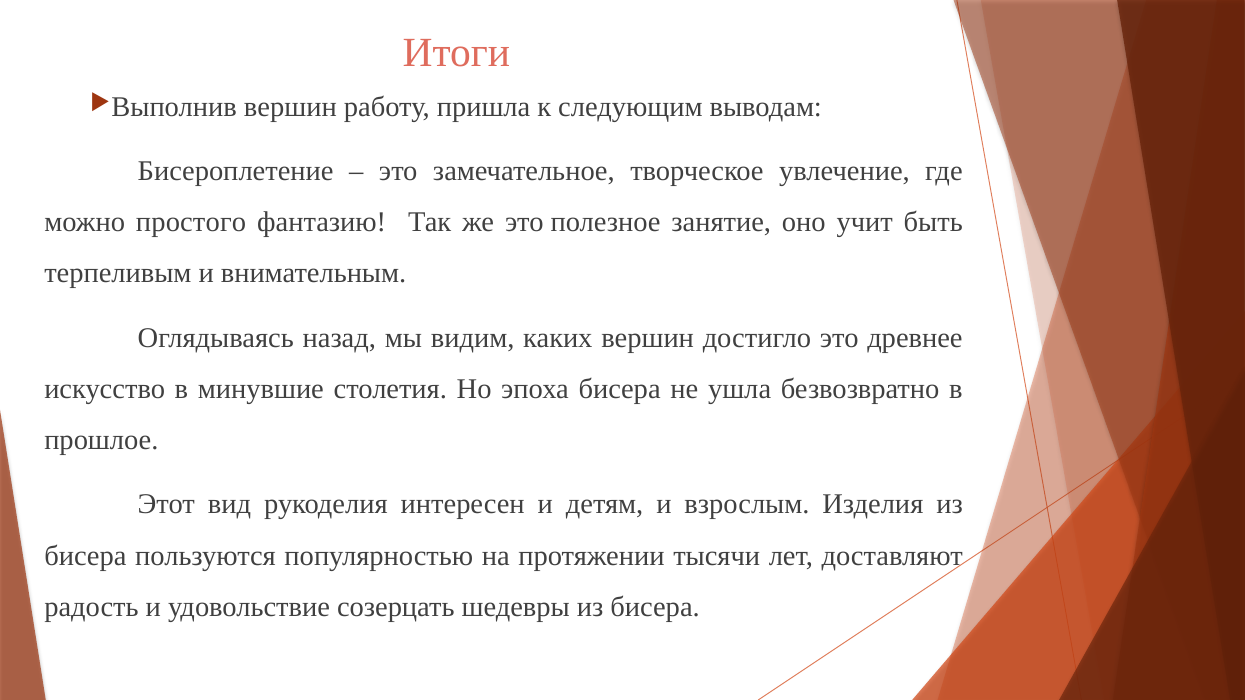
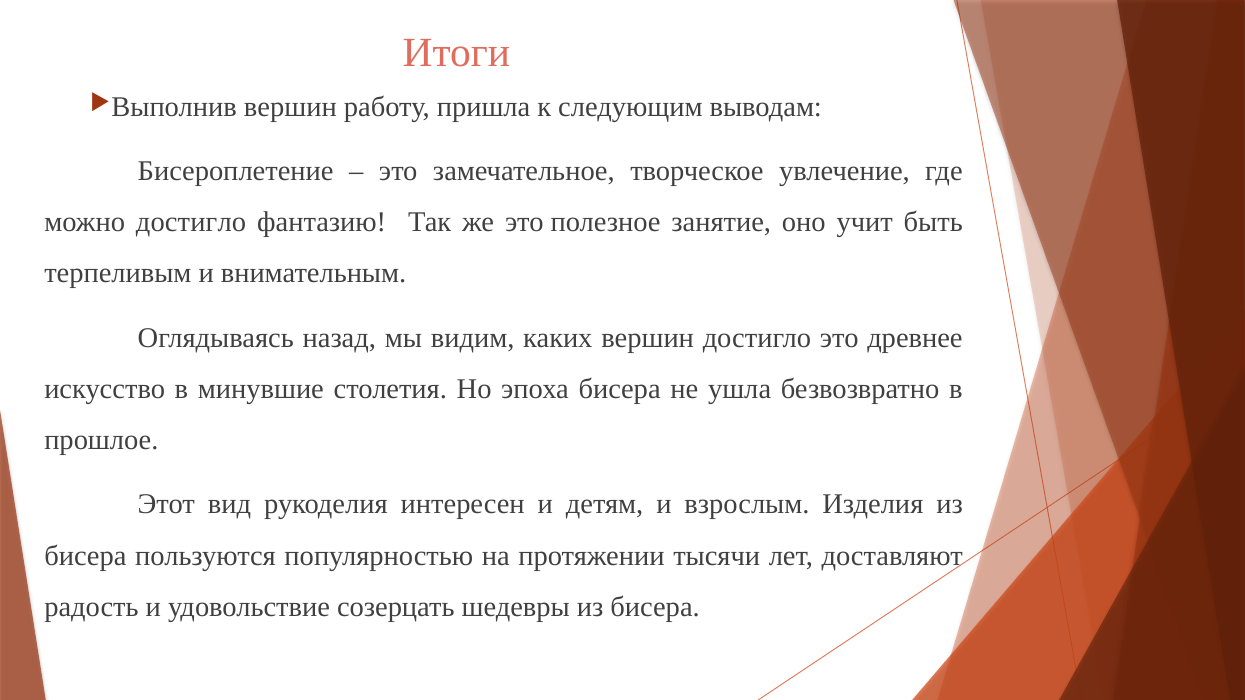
можно простого: простого -> достигло (191, 222)
